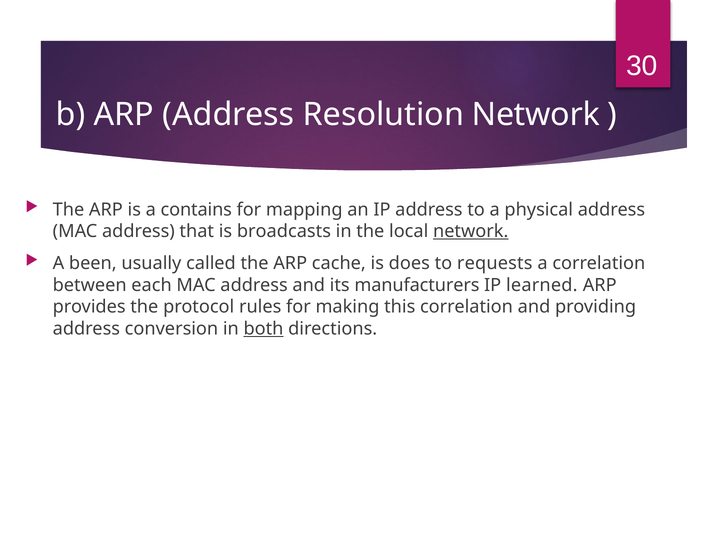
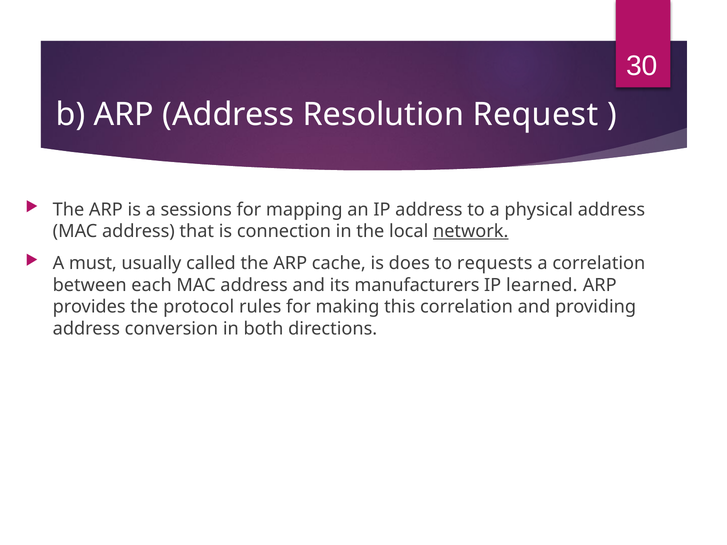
Resolution Network: Network -> Request (535, 115)
contains: contains -> sessions (196, 210)
broadcasts: broadcasts -> connection (284, 231)
been: been -> must (93, 263)
both underline: present -> none (264, 329)
